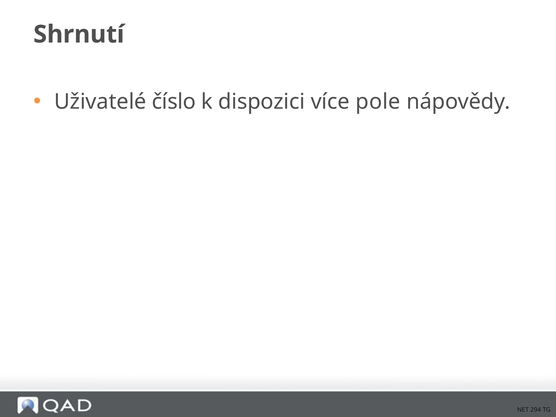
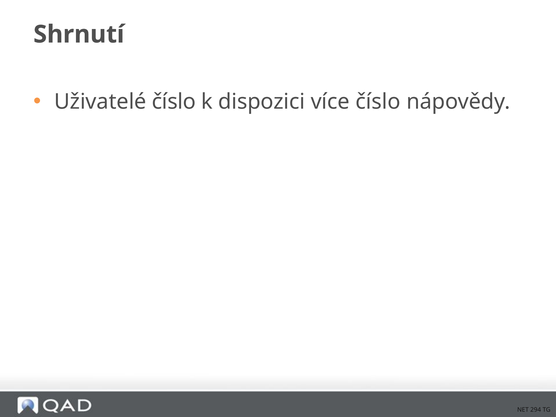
více pole: pole -> číslo (378, 102)
